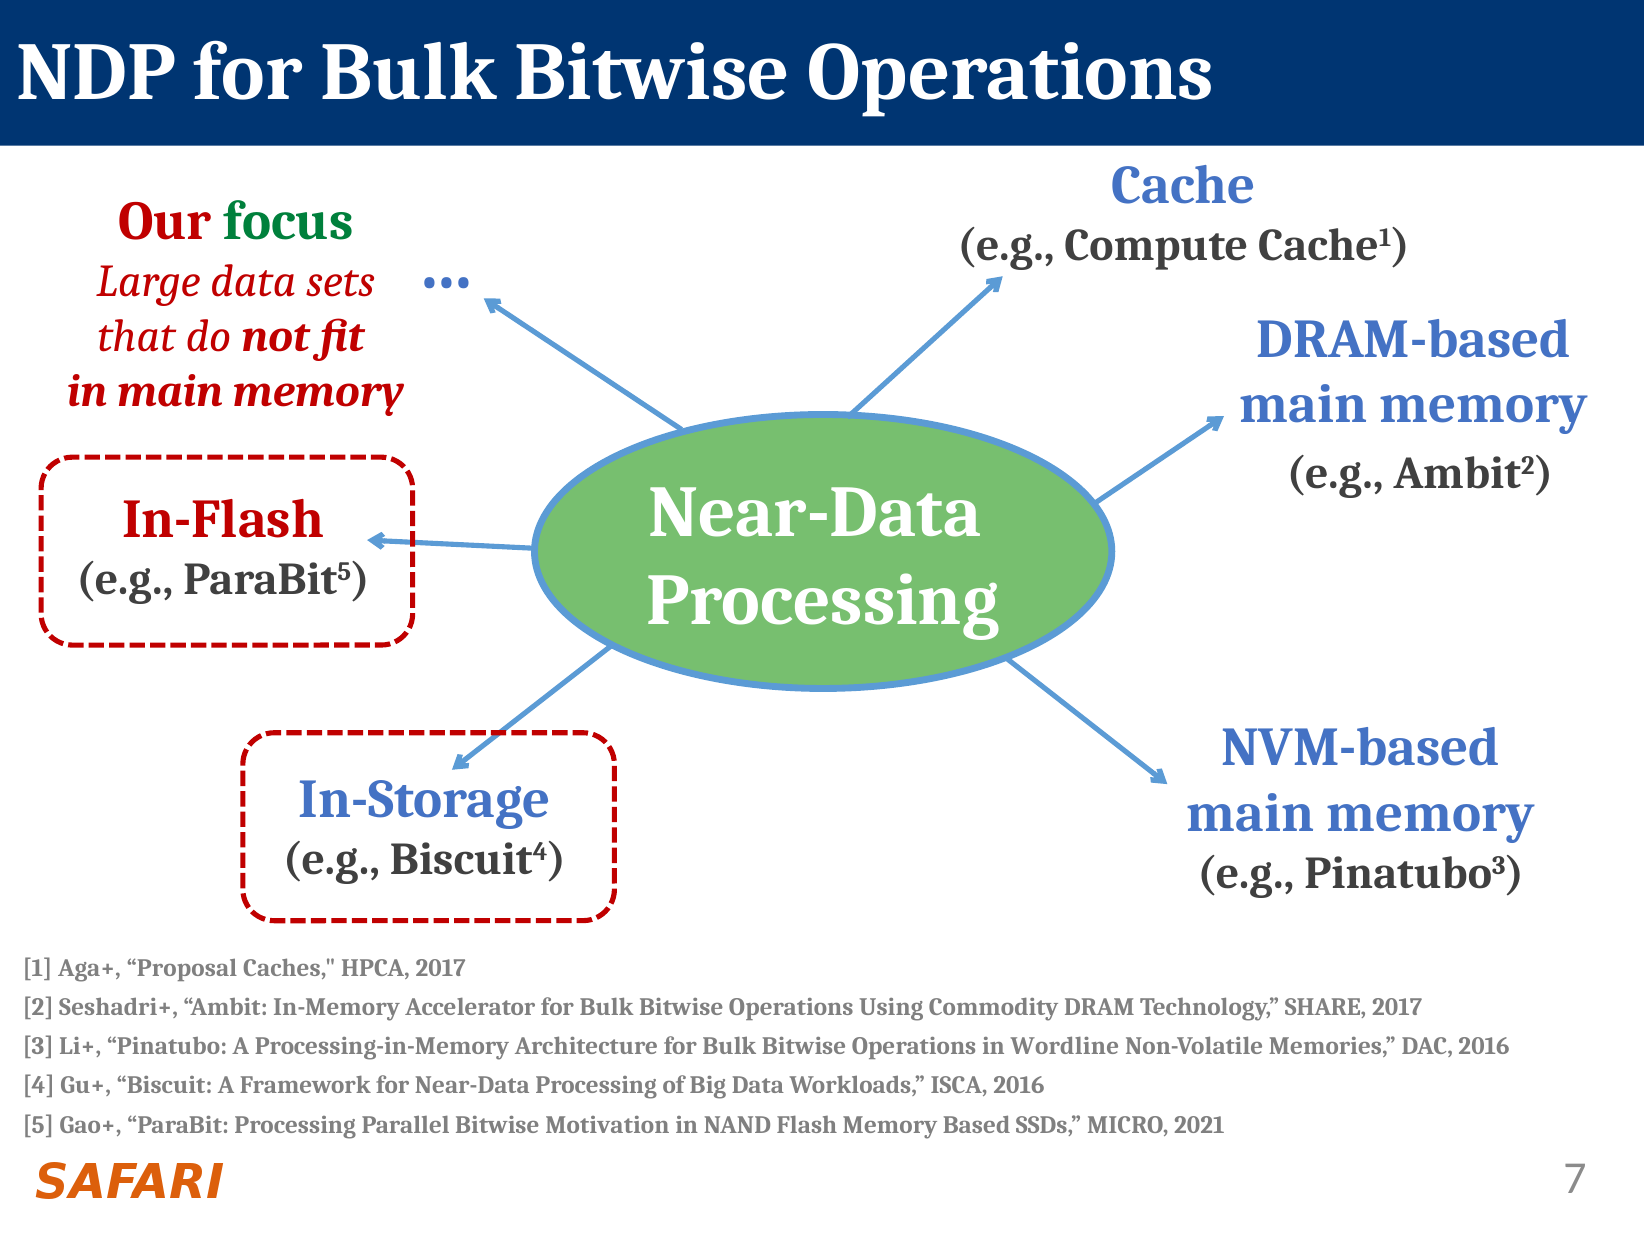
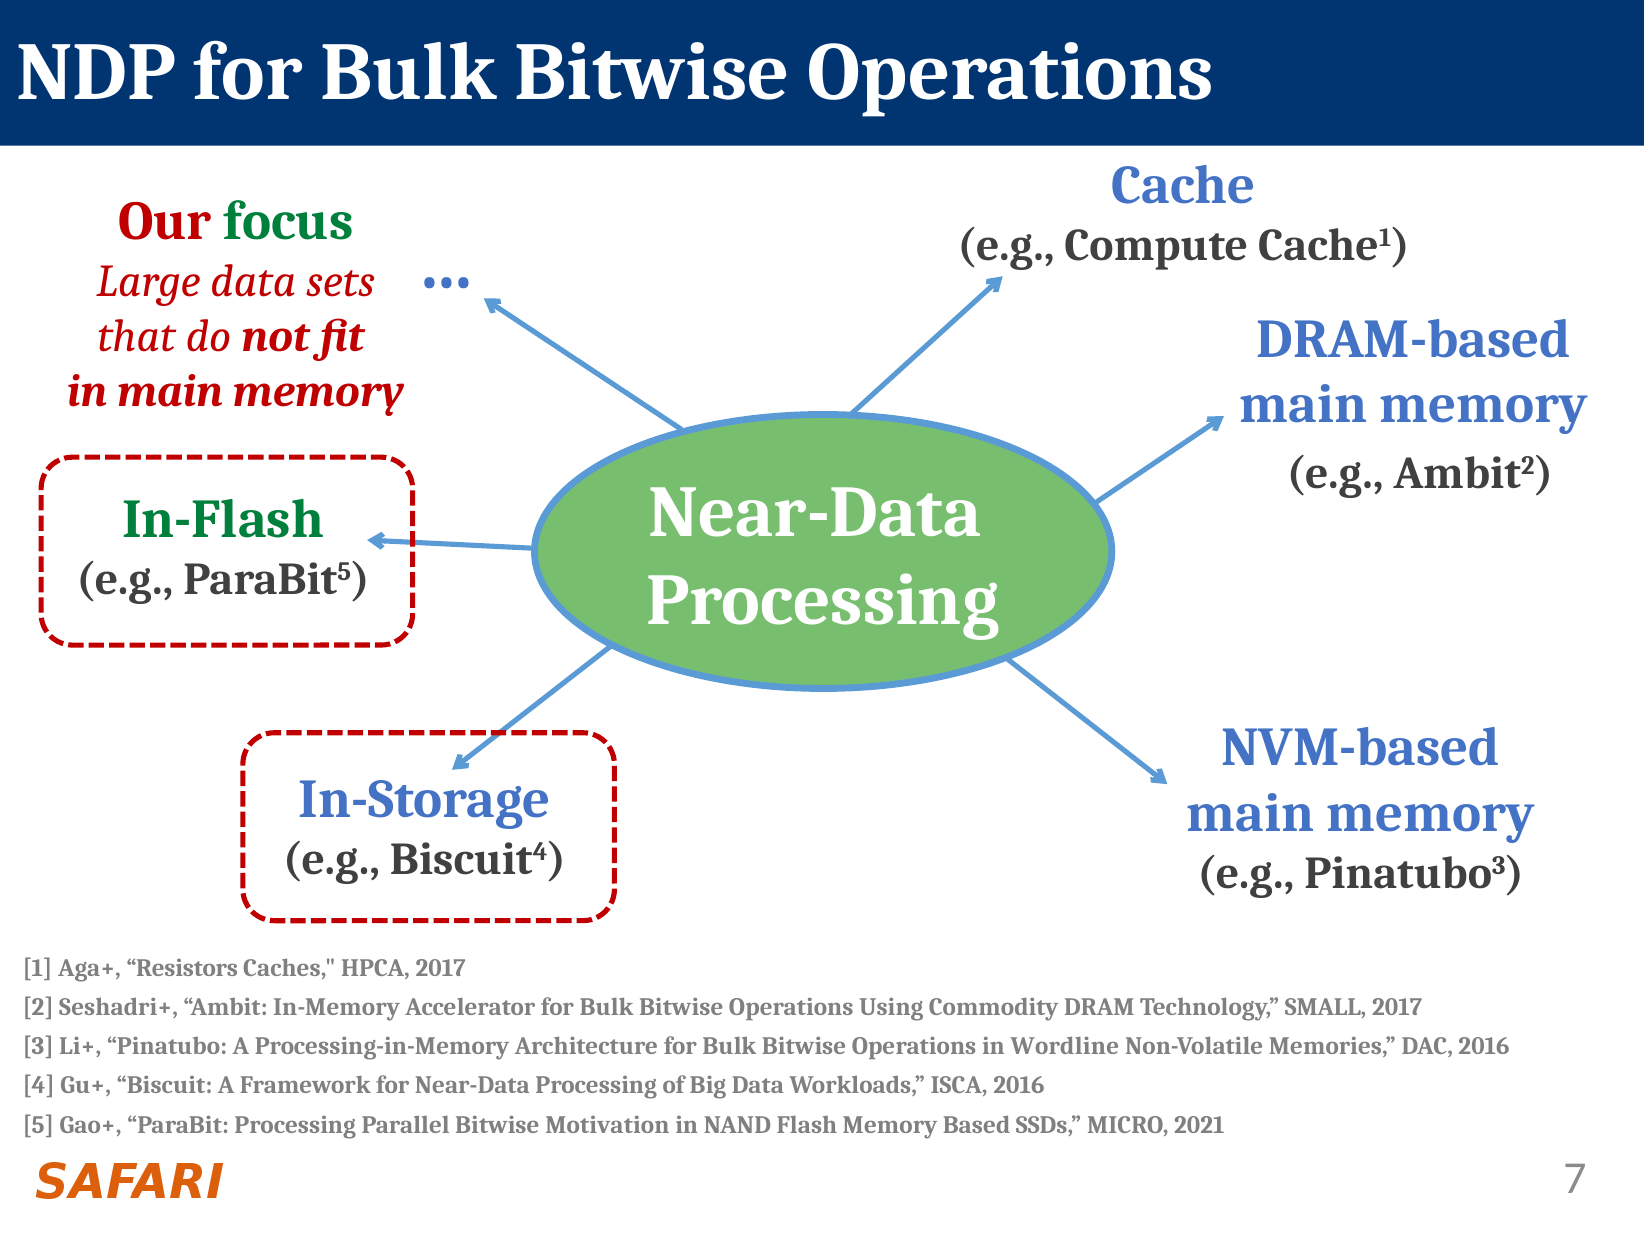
In-Flash colour: red -> green (223, 520)
Proposal: Proposal -> Resistors (182, 968)
SHARE: SHARE -> SMALL (1326, 1007)
